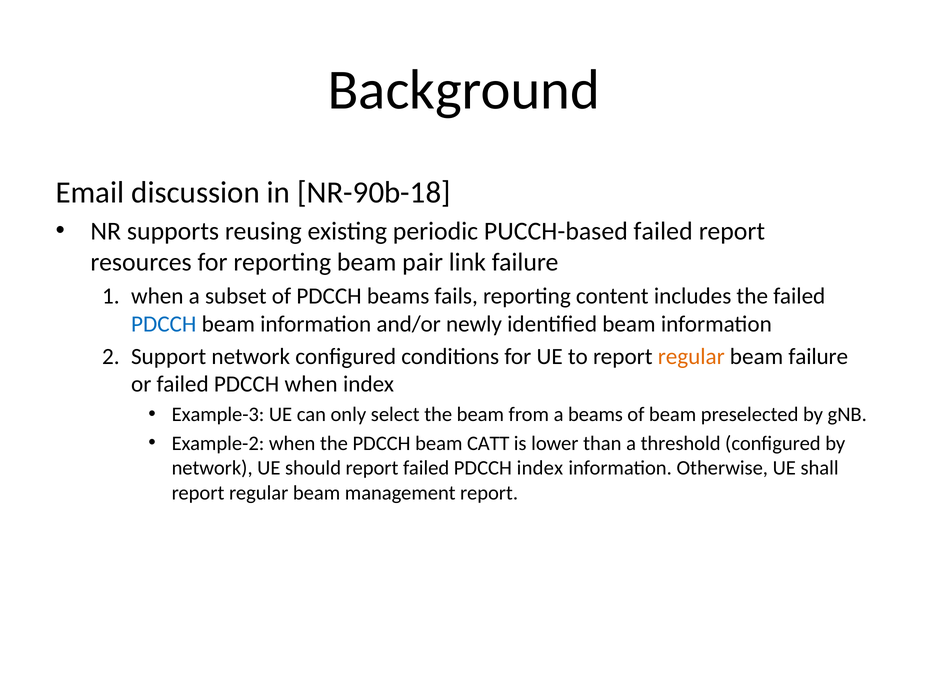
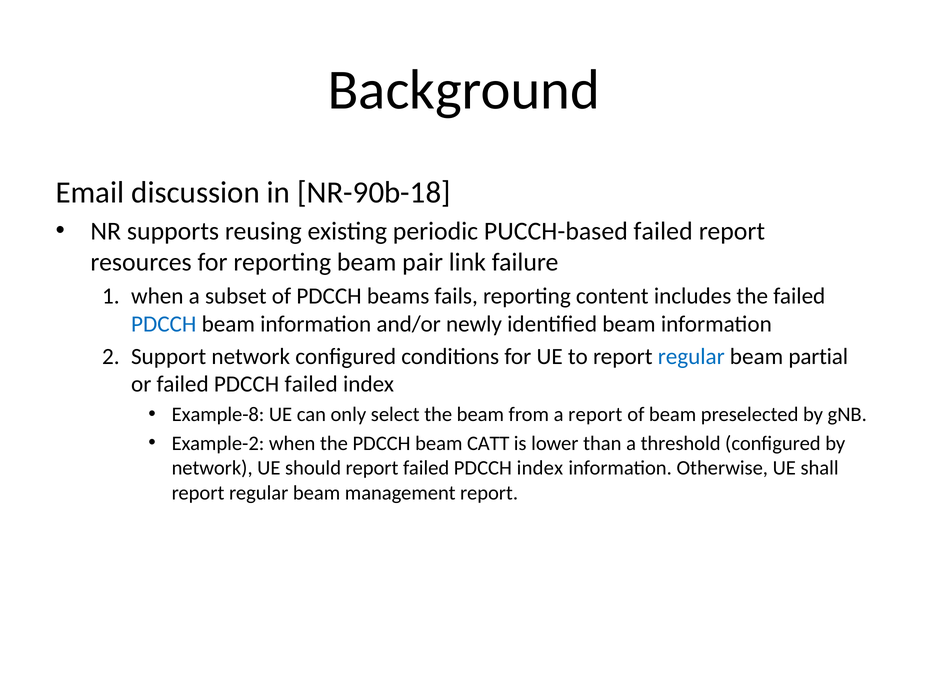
regular colour: orange -> blue (691, 356)
beam failure: failure -> partial (818, 356)
PDCCH when: when -> failed (311, 384)
Example-3: Example-3 -> Example-8 (218, 414)
a beams: beams -> report (595, 414)
